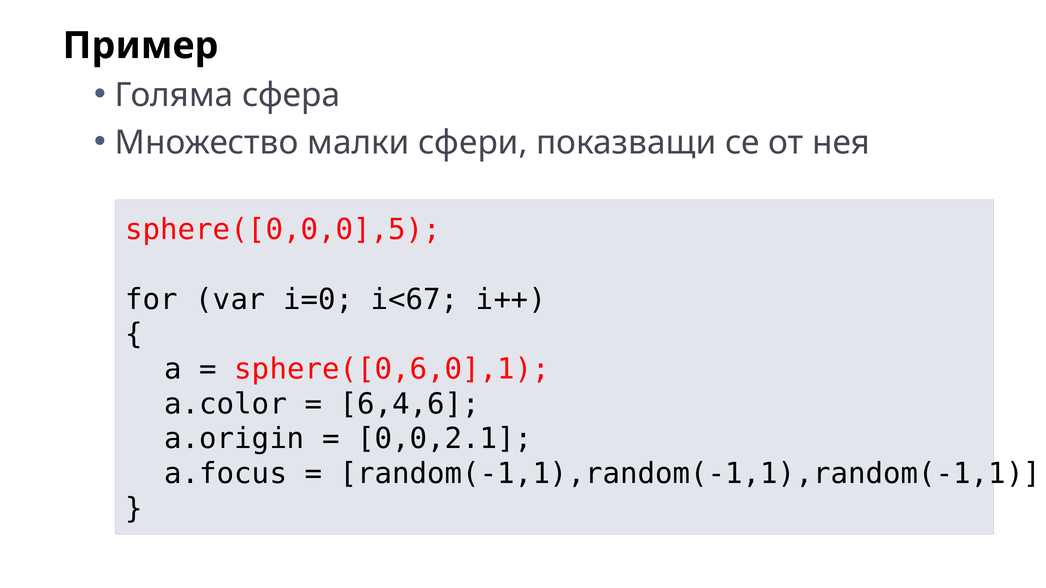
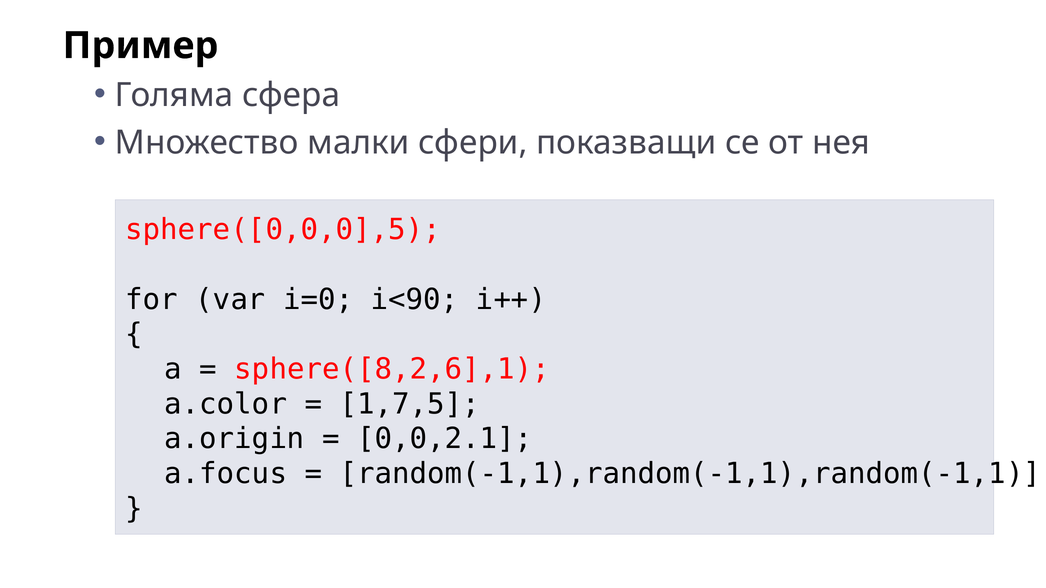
i<67: i<67 -> i<90 (415, 300)
sphere([0,6,0],1: sphere([0,6,0],1 -> sphere([8,2,6],1 (392, 369)
6,4,6: 6,4,6 -> 1,7,5 (410, 404)
